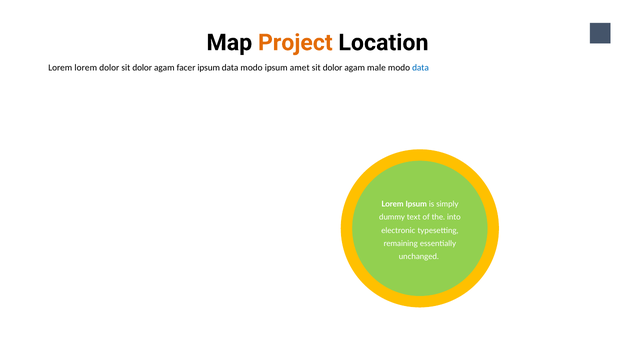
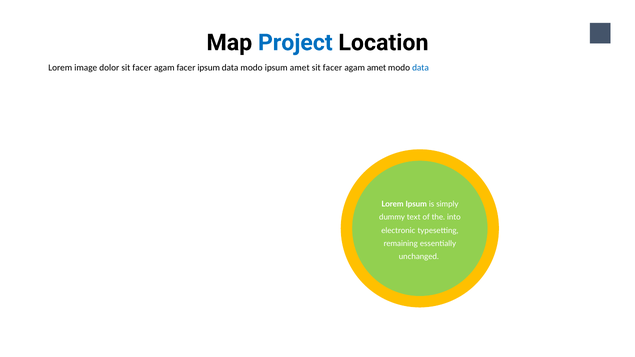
Project colour: orange -> blue (295, 43)
Lorem lorem: lorem -> image (86, 68)
dolor sit dolor: dolor -> facer (142, 68)
dolor: dolor -> facer (332, 68)
agam male: male -> amet (377, 68)
